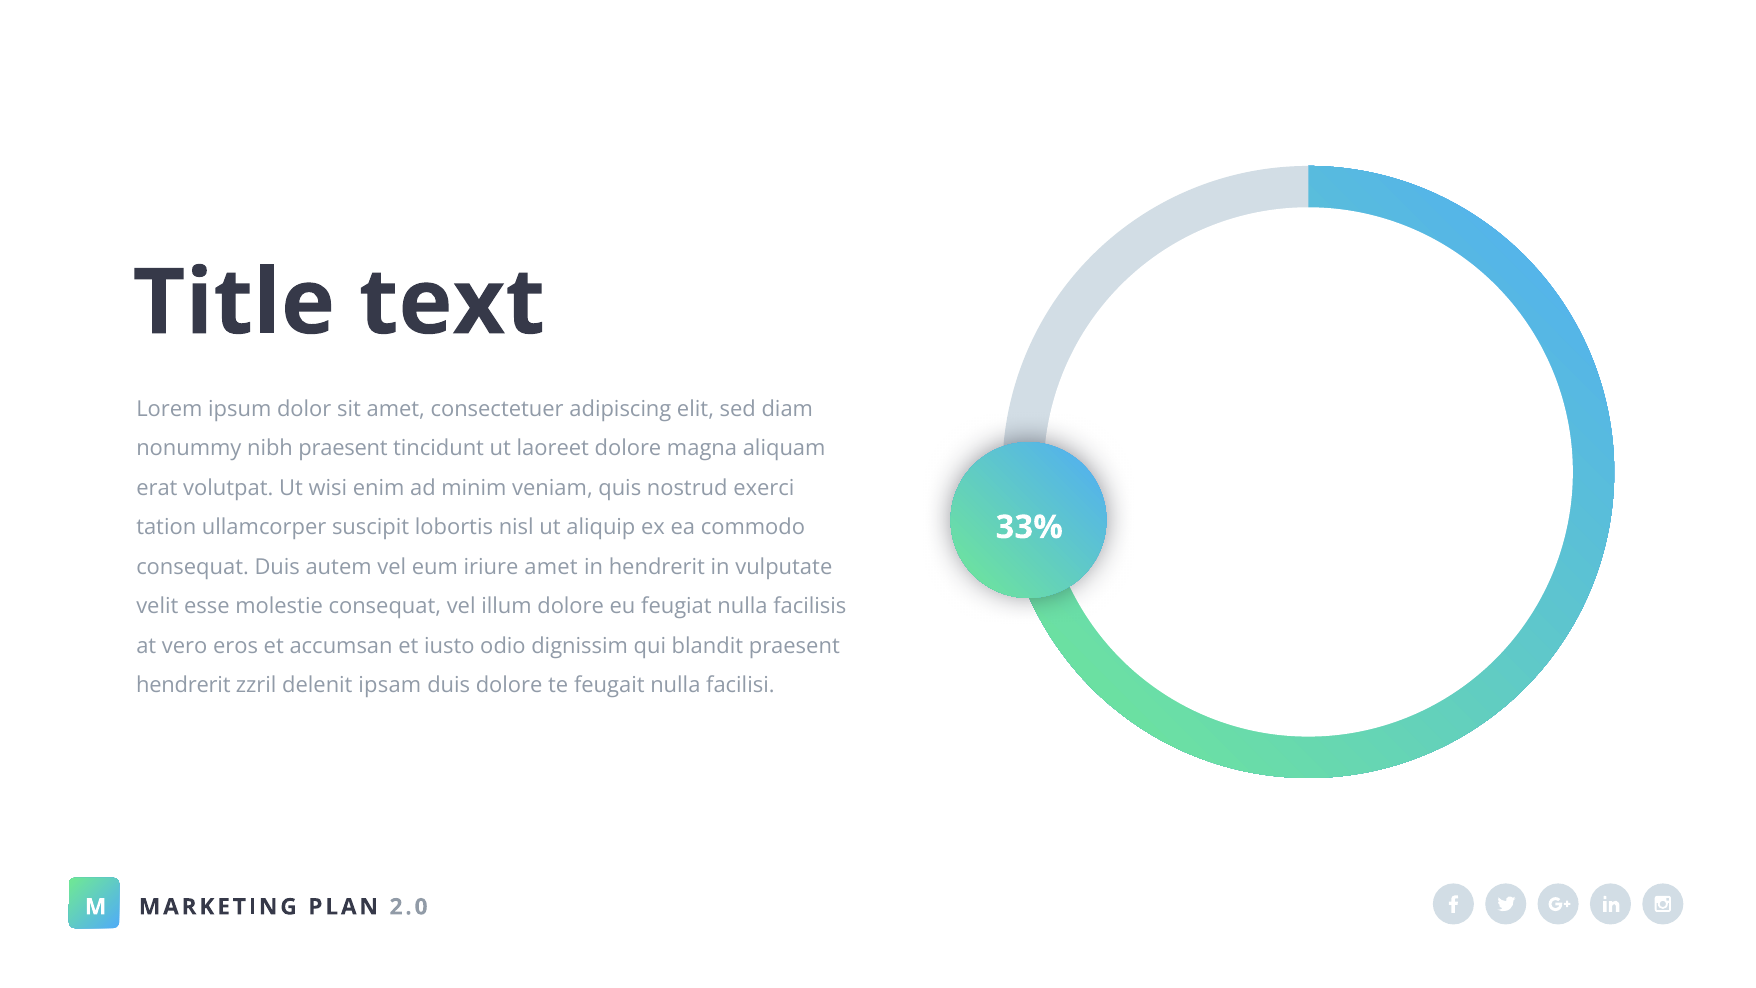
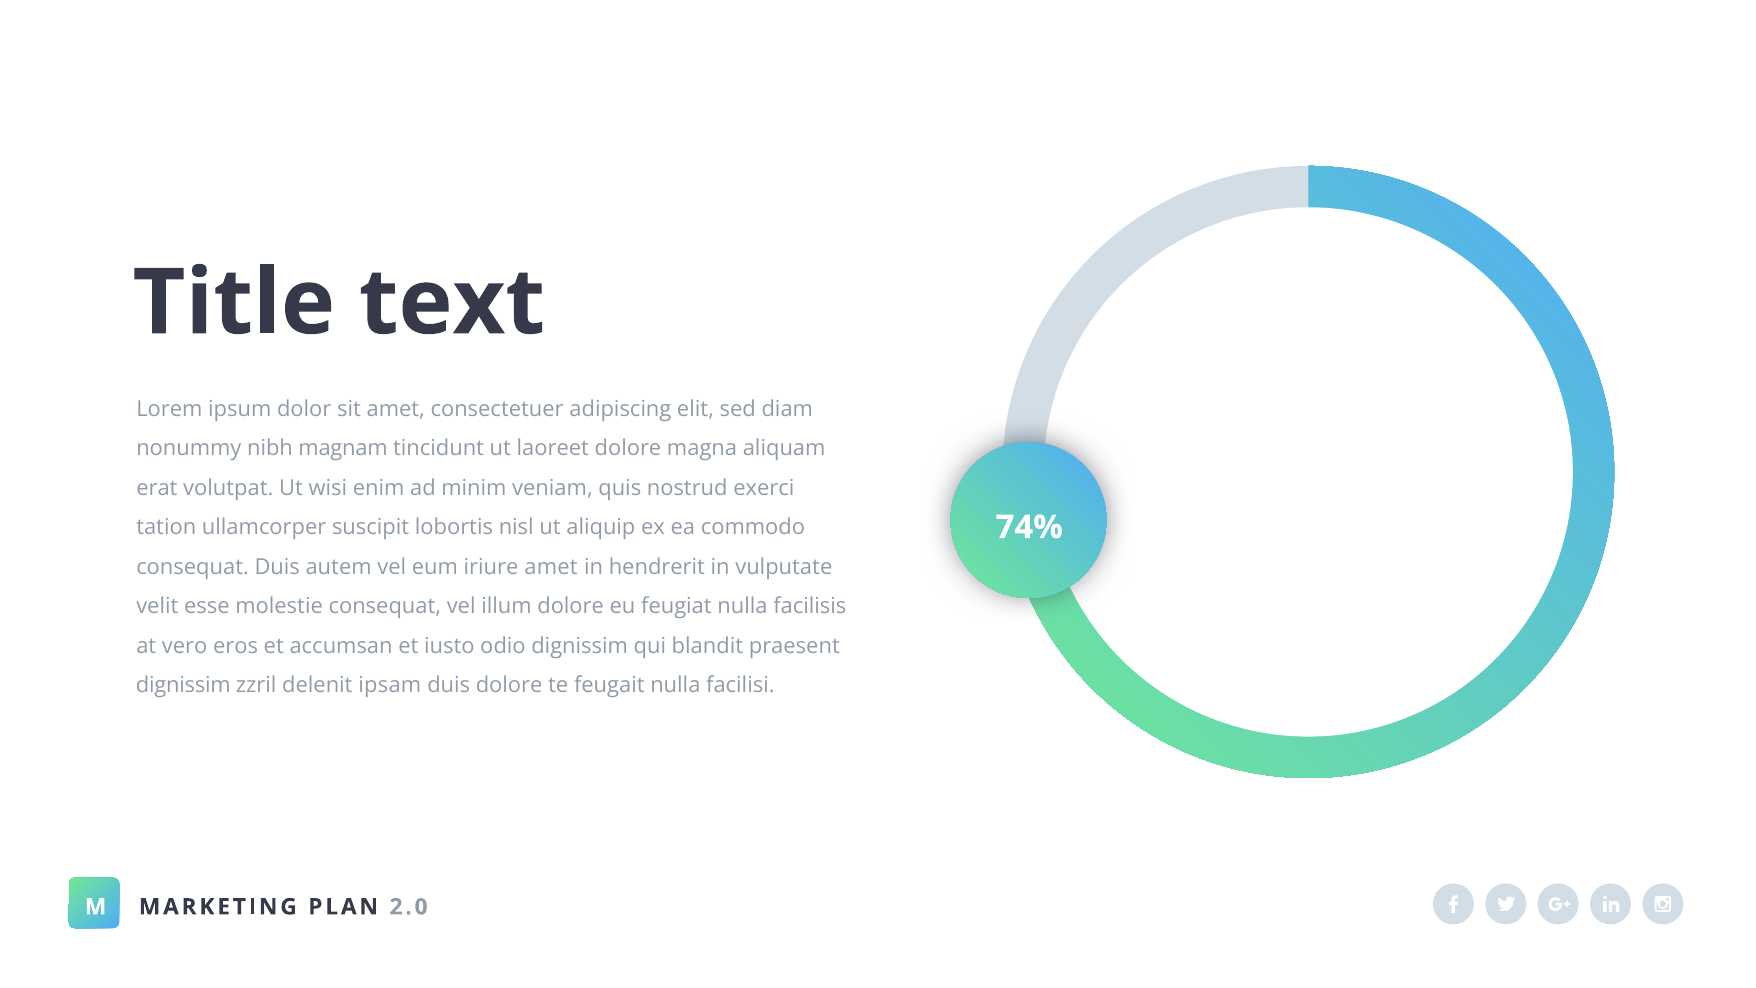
nibh praesent: praesent -> magnam (343, 448)
33%: 33% -> 74% (1029, 527)
hendrerit: hendrerit -> dignissim (183, 685)
